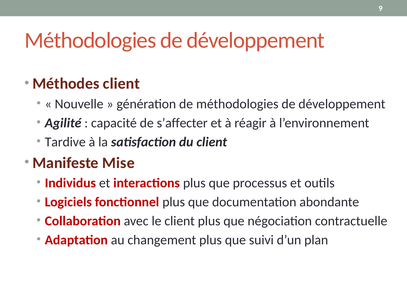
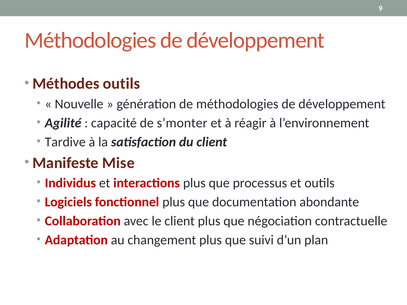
Méthodes client: client -> outils (122, 84)
s’affecter: s’affecter -> s’monter (182, 123)
